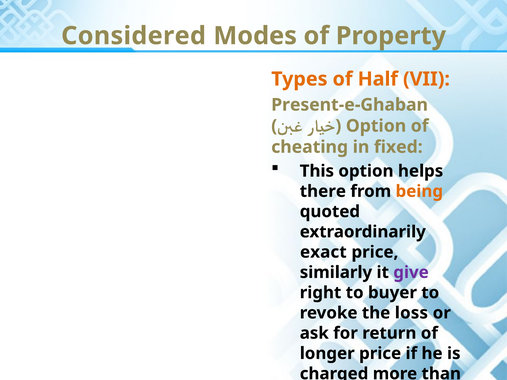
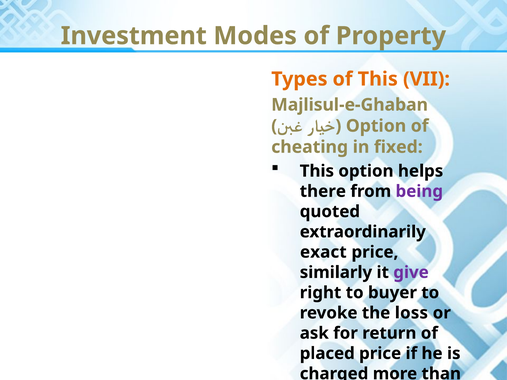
Considered: Considered -> Investment (134, 36)
of Half: Half -> This (378, 79)
Present-e-Ghaban: Present-e-Ghaban -> Majlisul-e-Ghaban (350, 105)
being colour: orange -> purple (419, 191)
longer: longer -> placed (327, 354)
